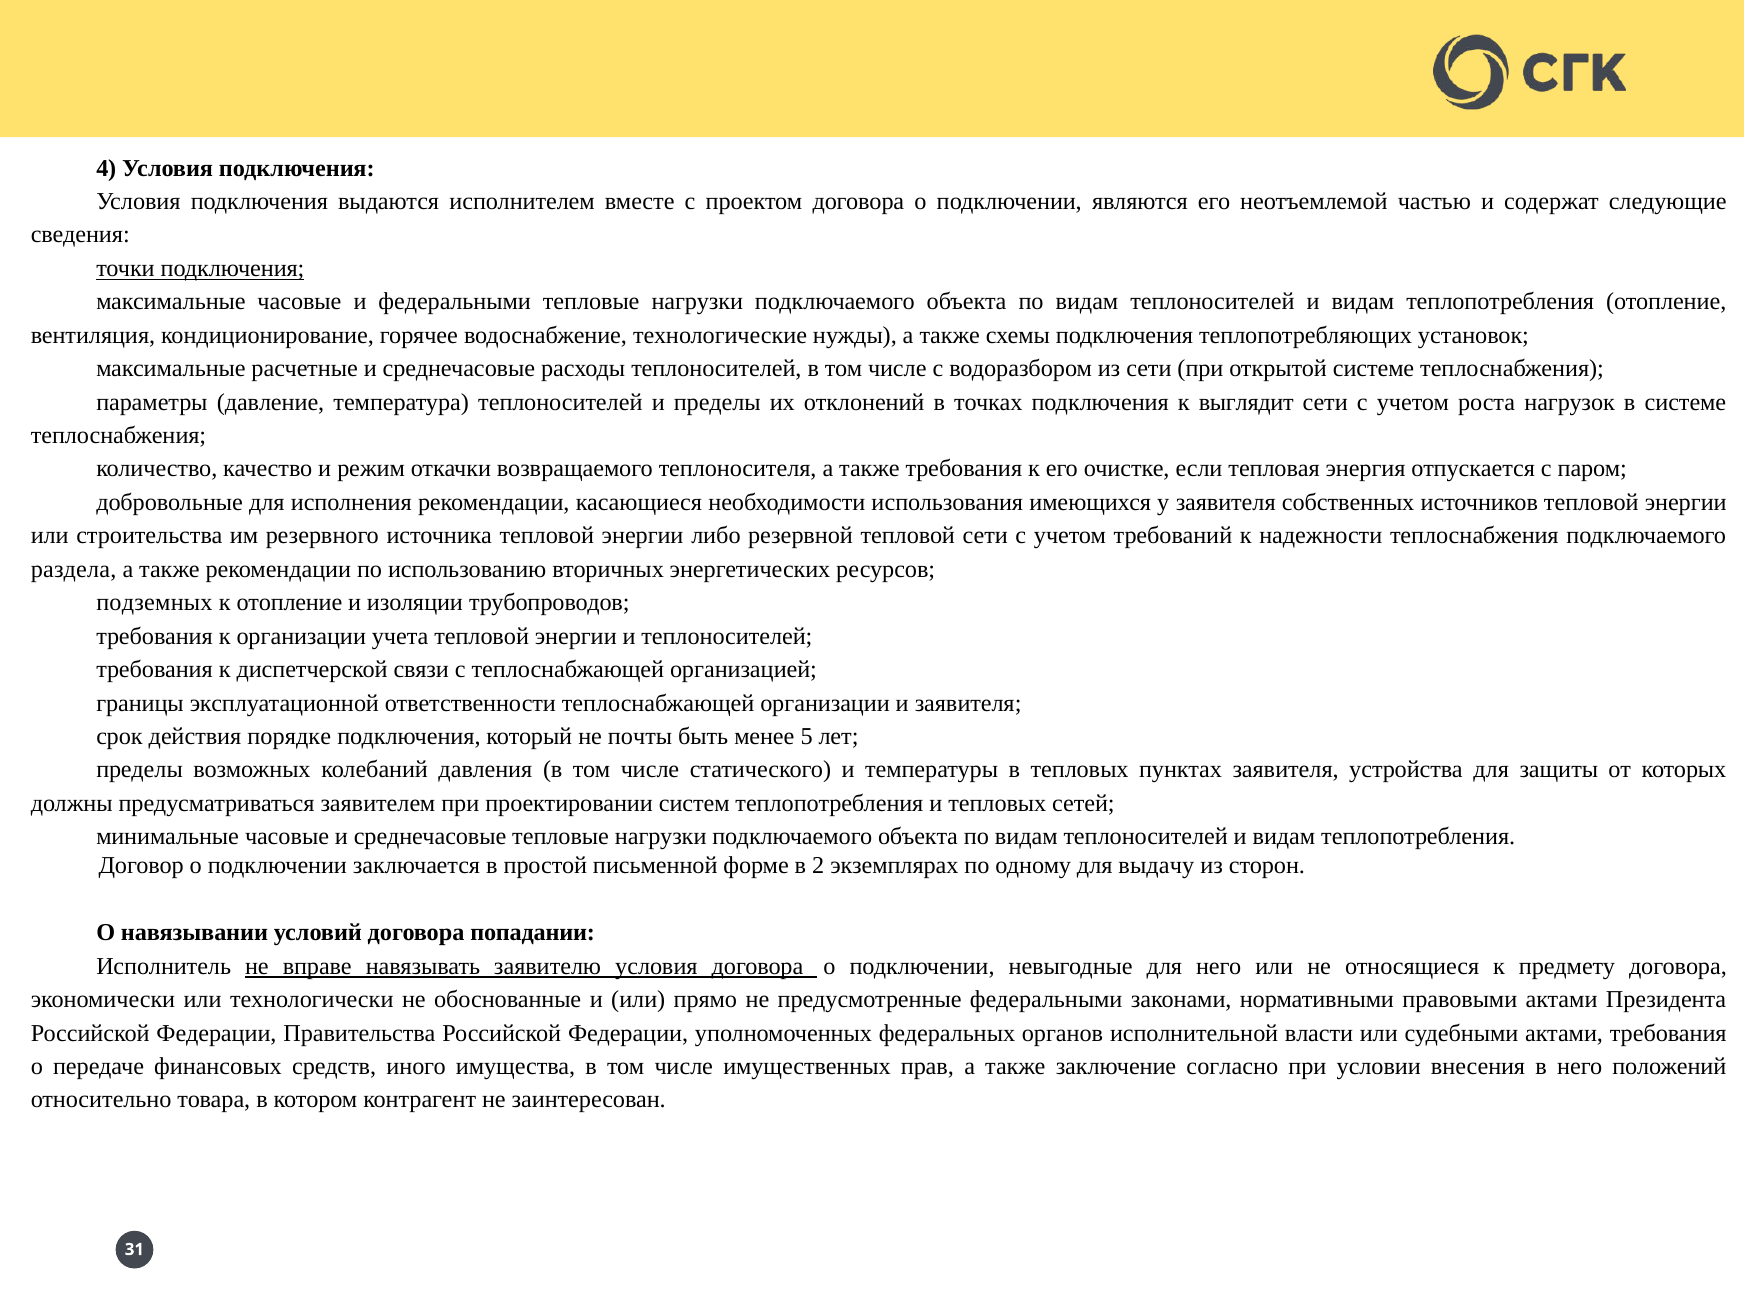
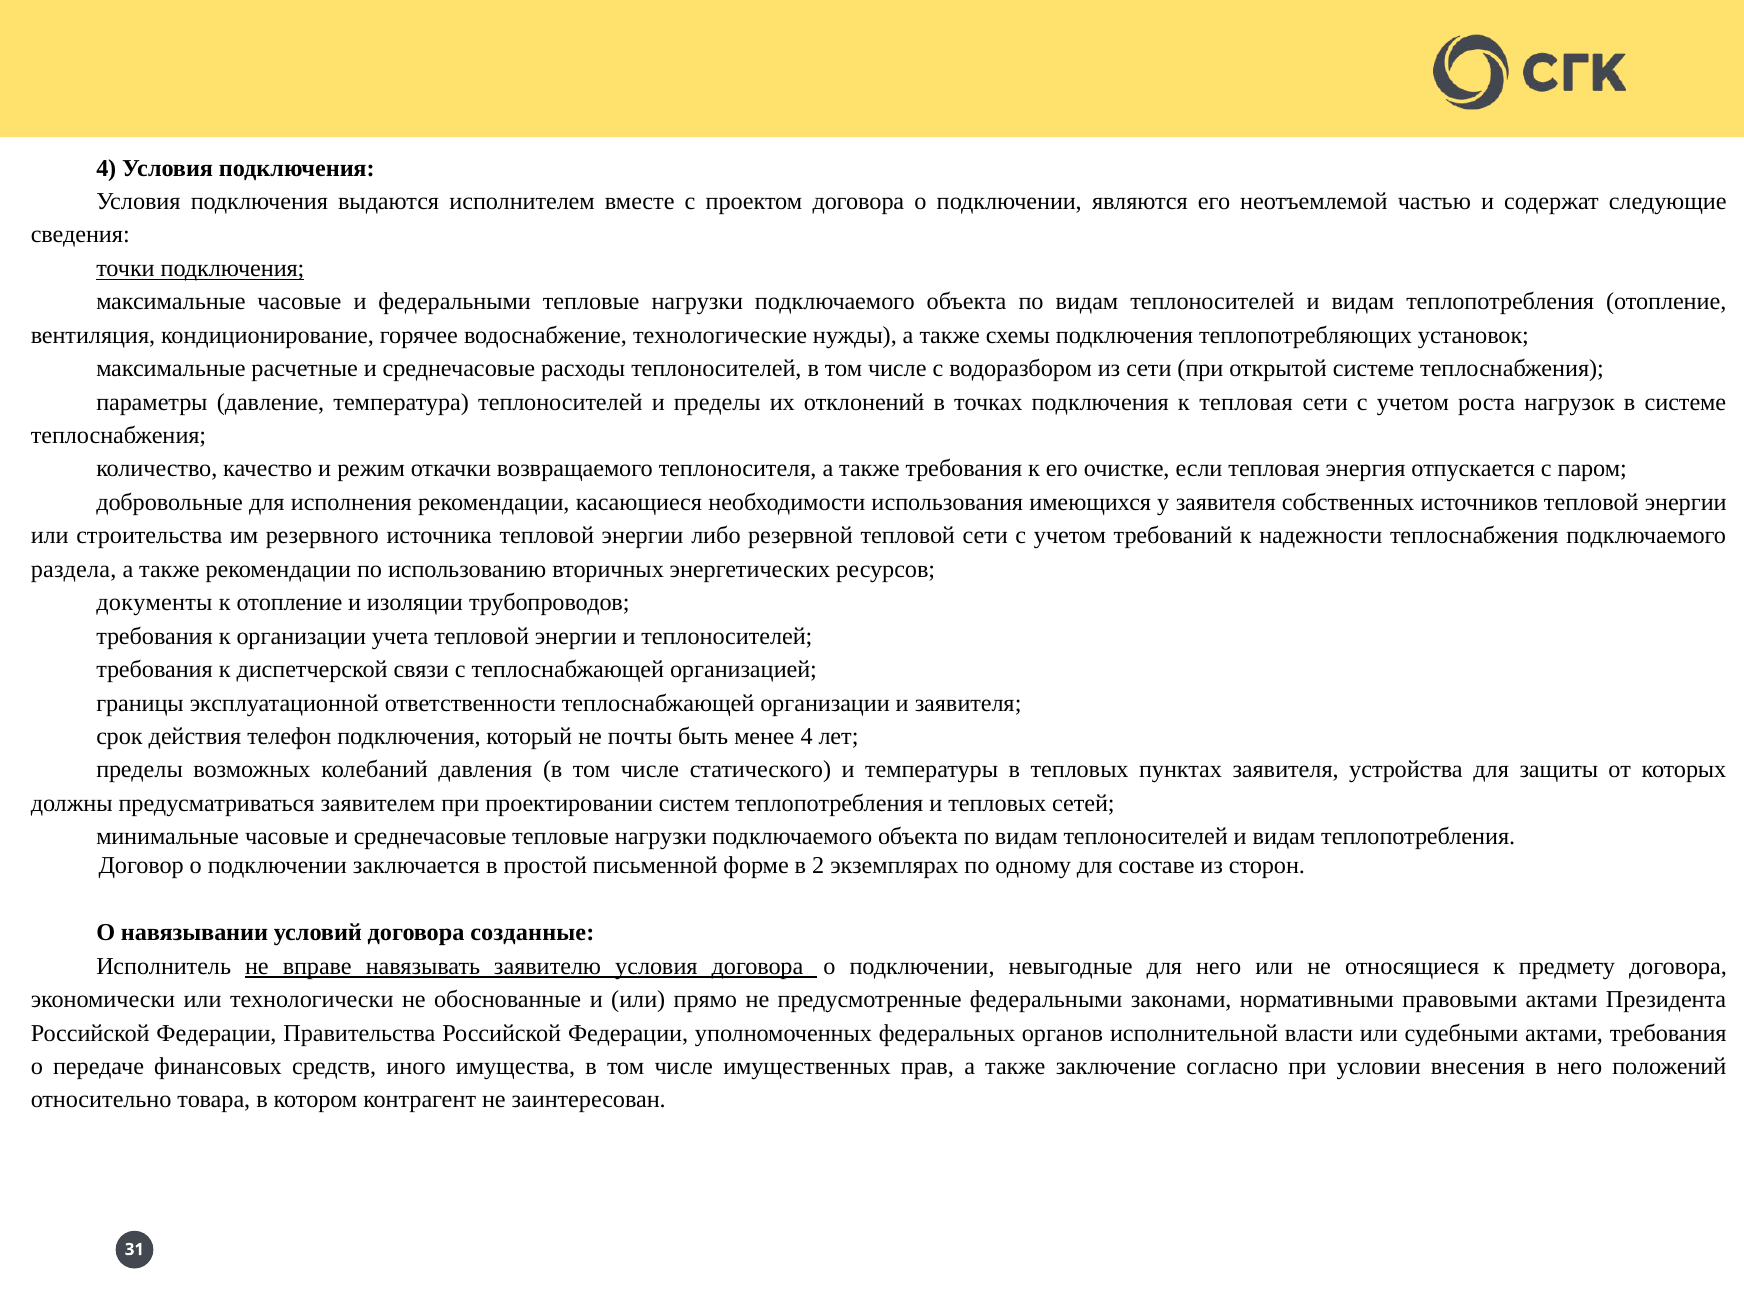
к выглядит: выглядит -> тепловая (1246, 402)
подземных: подземных -> документы (154, 603)
порядке: порядке -> телефон (289, 736)
менее 5: 5 -> 4 (807, 736)
выдачу: выдачу -> составе (1157, 866)
попадании: попадании -> созданные (532, 933)
